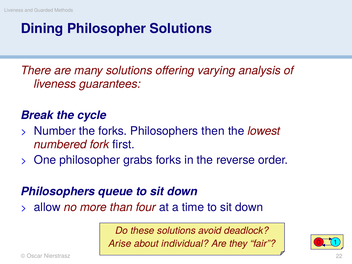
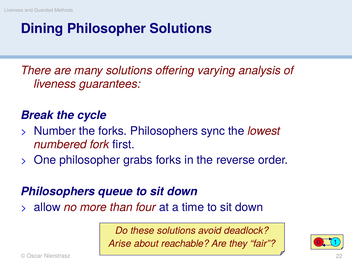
then: then -> sync (213, 131)
individual: individual -> reachable (185, 244)
